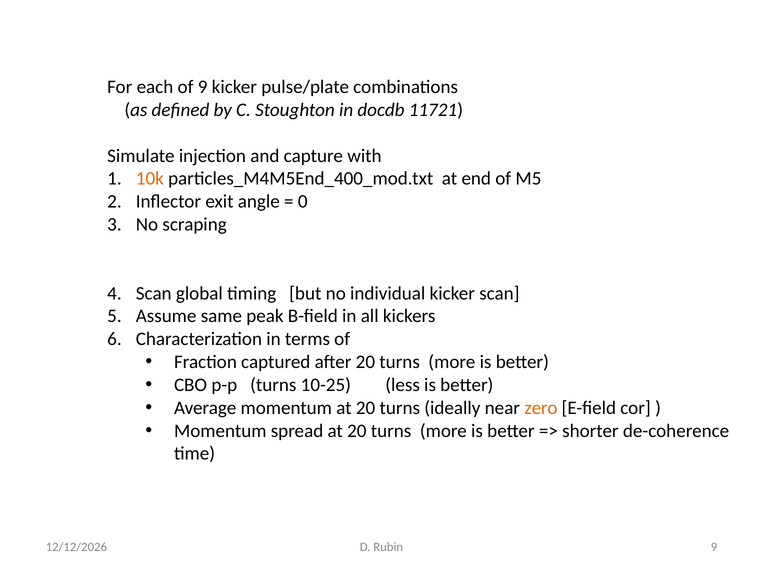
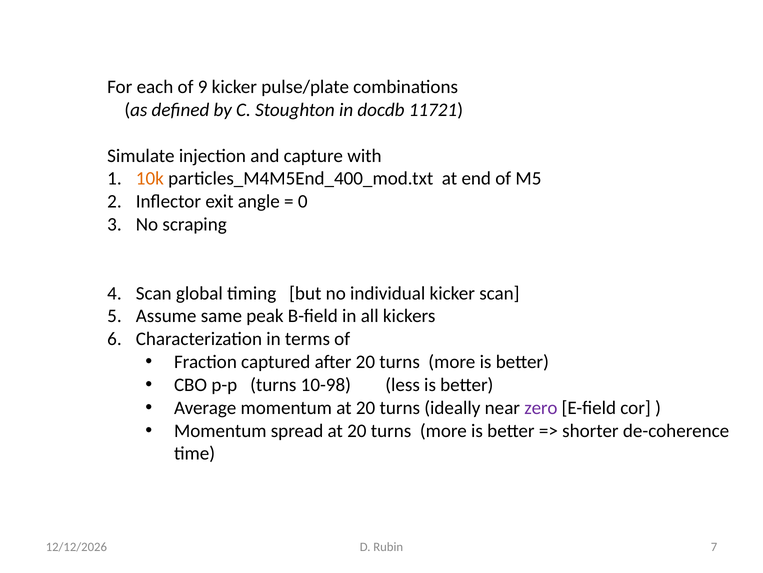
10-25: 10-25 -> 10-98 (326, 384)
zero colour: orange -> purple (541, 407)
Rubin 9: 9 -> 7 (714, 546)
